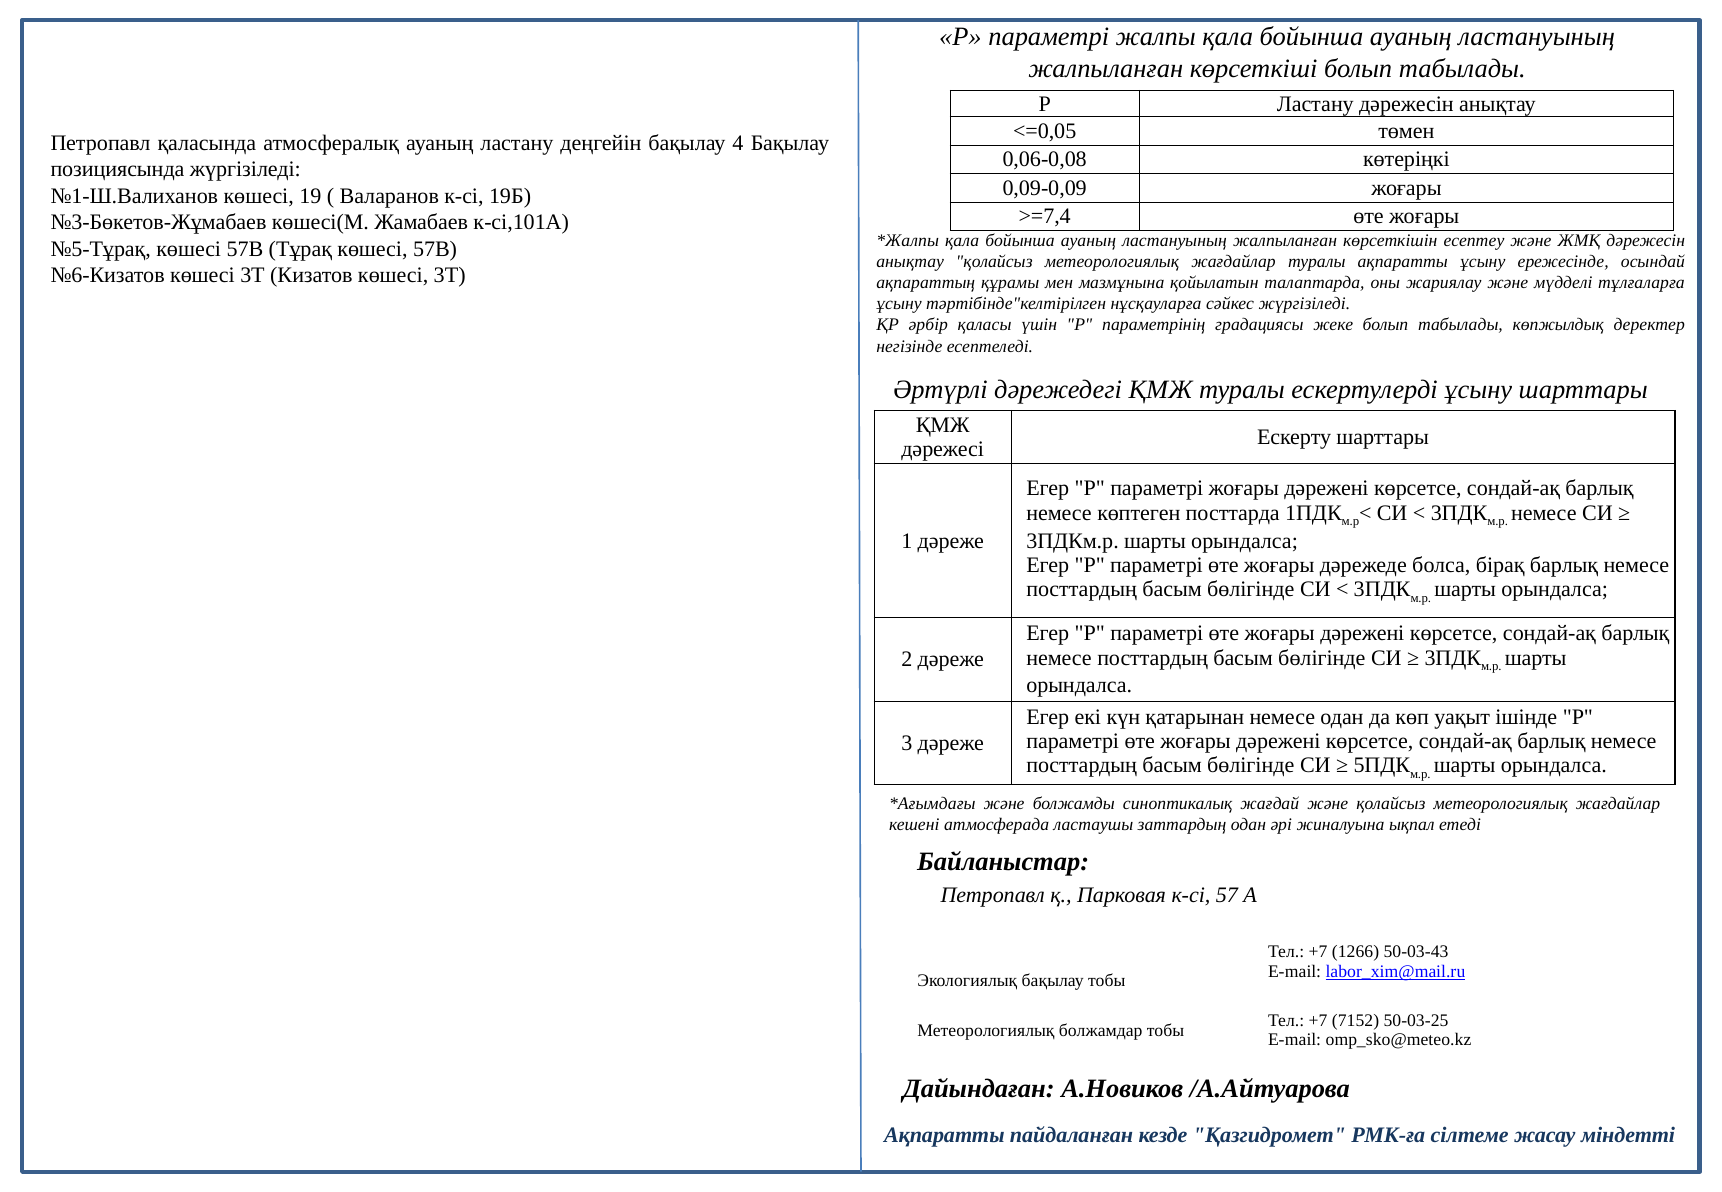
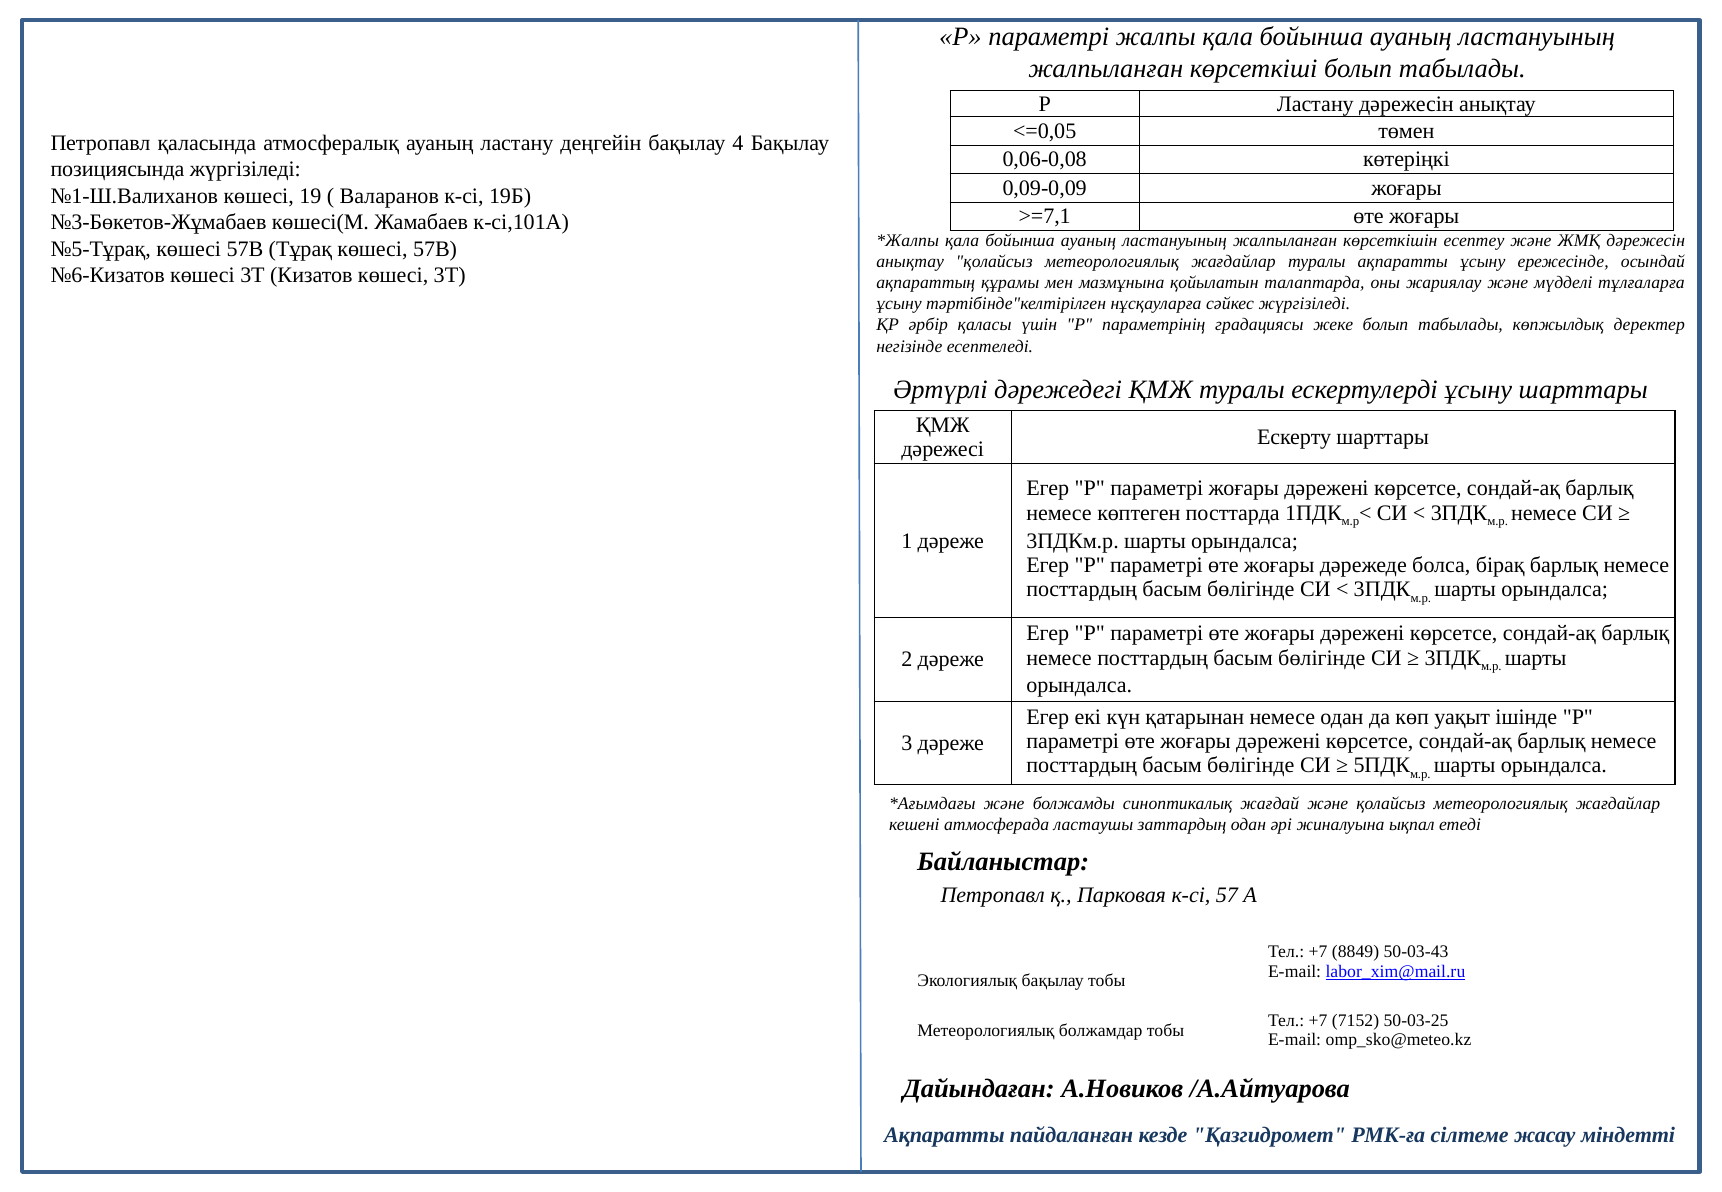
>=7,4: >=7,4 -> >=7,1 (1045, 216)
1266: 1266 -> 8849 (1356, 952)
